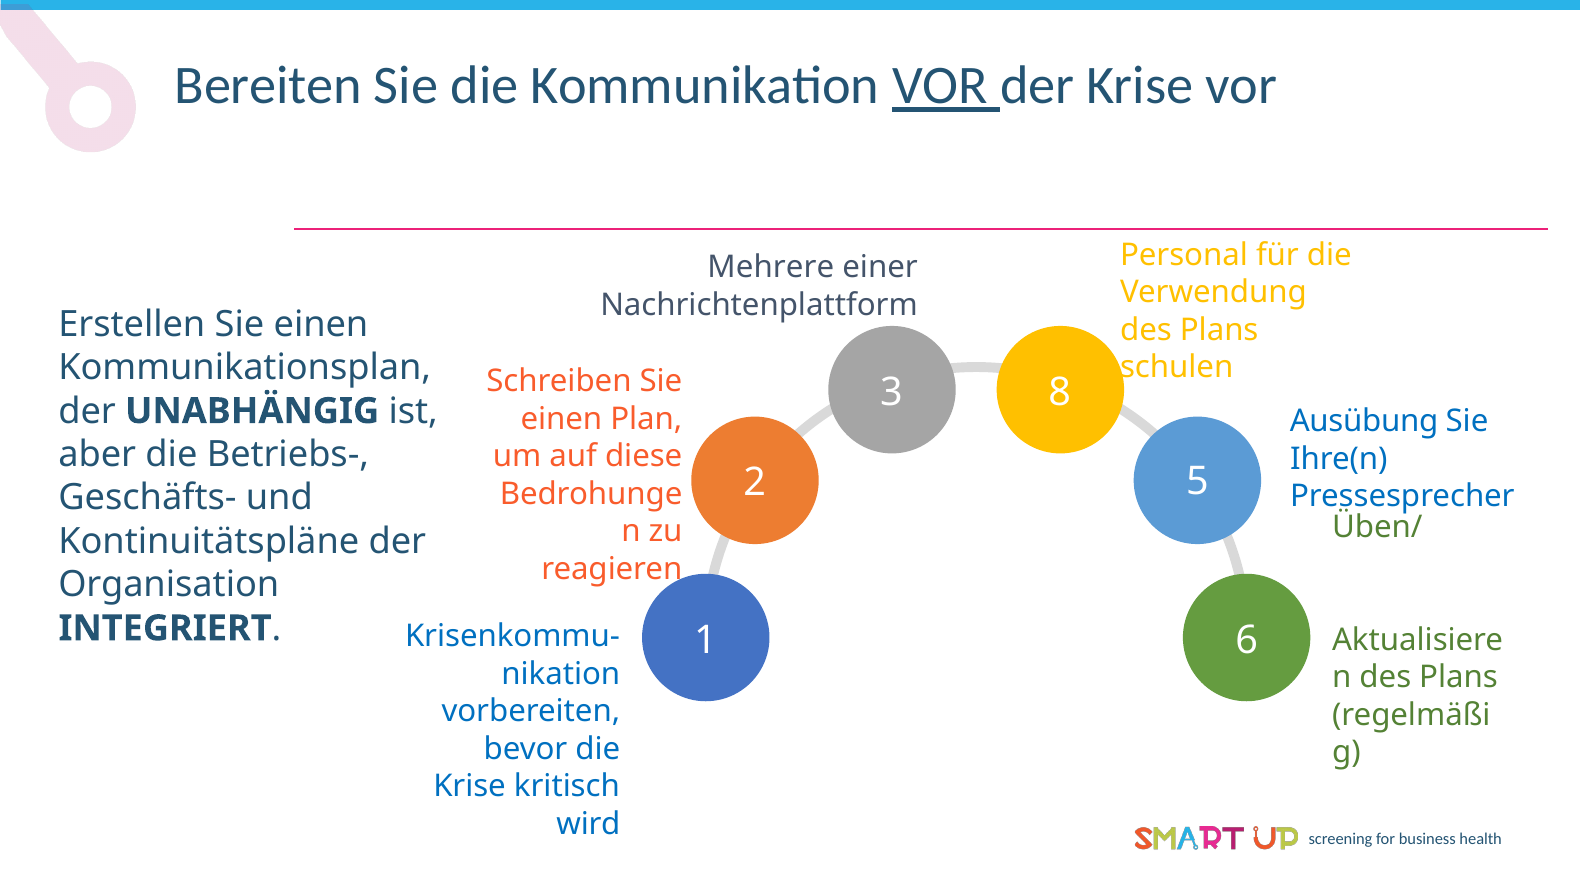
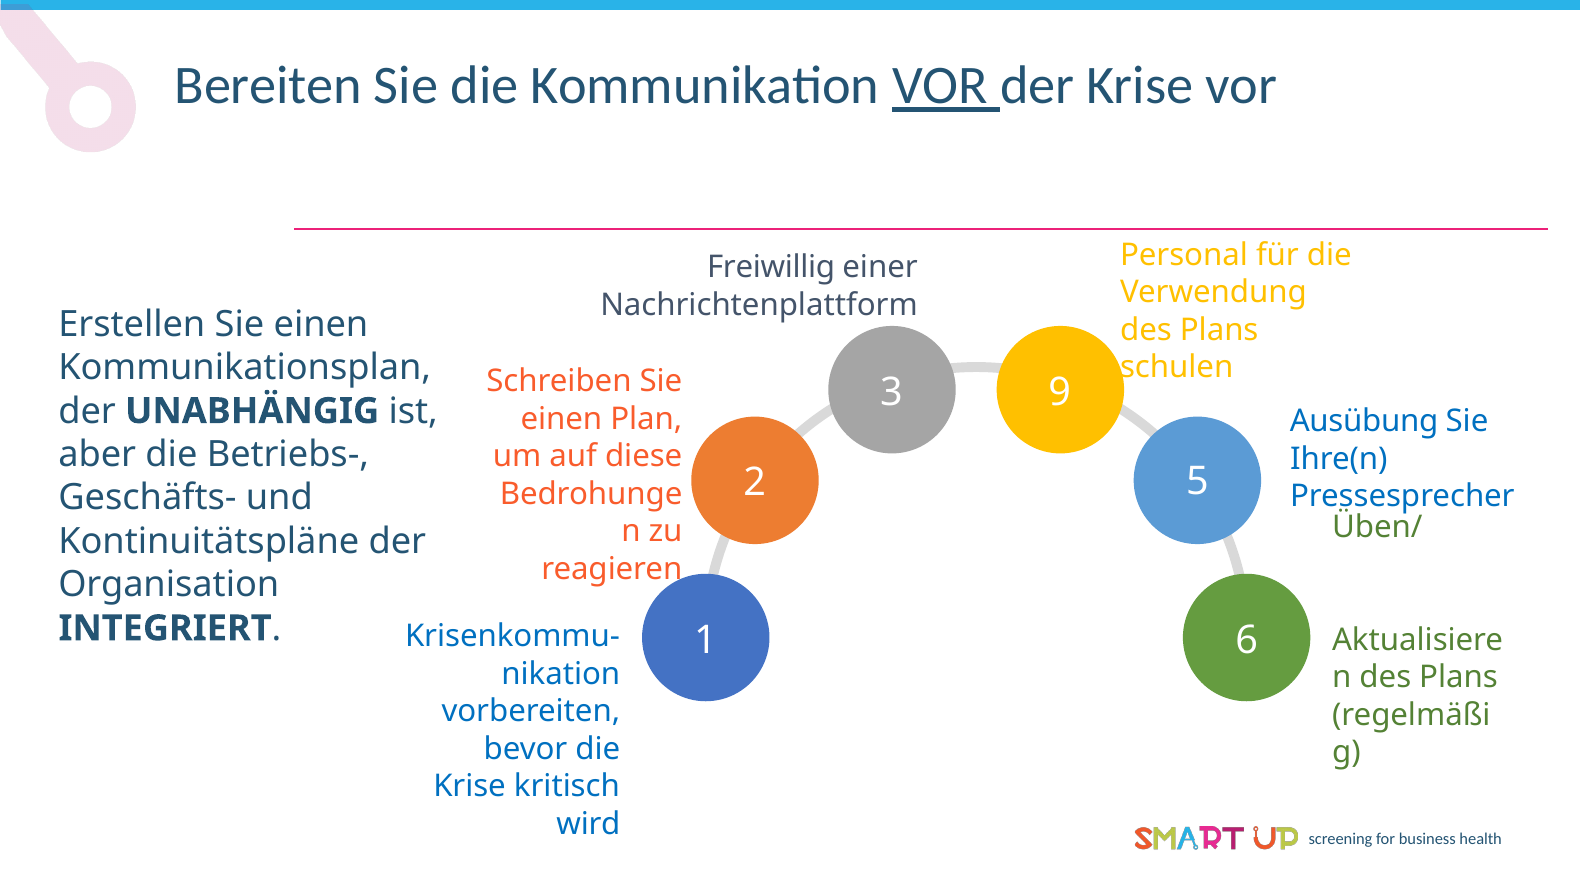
Mehrere: Mehrere -> Freiwillig (771, 267)
8: 8 -> 9 (1060, 392)
